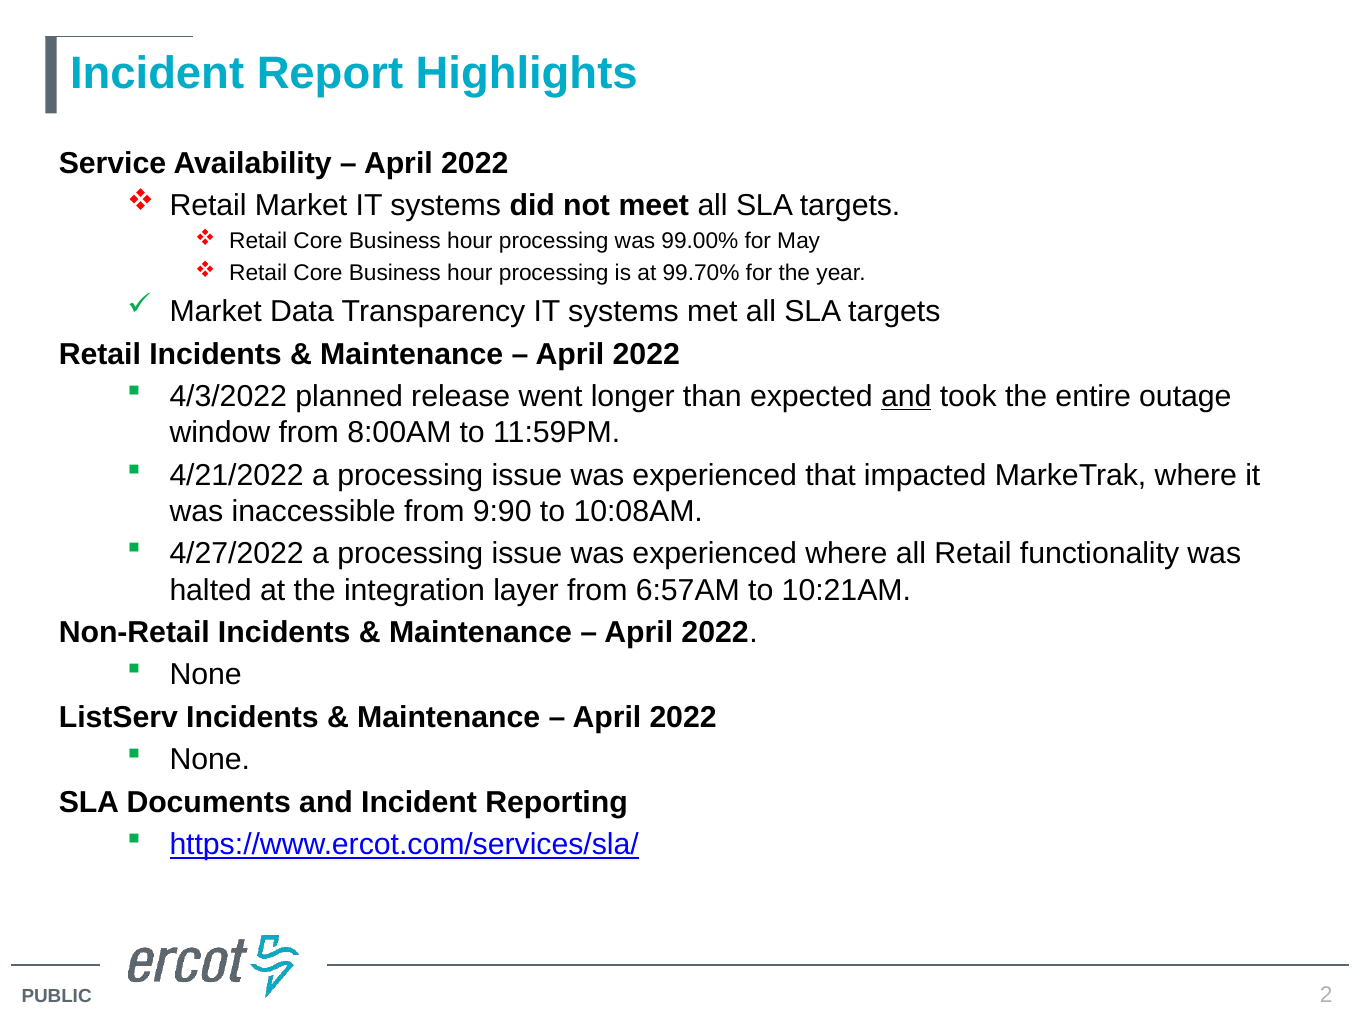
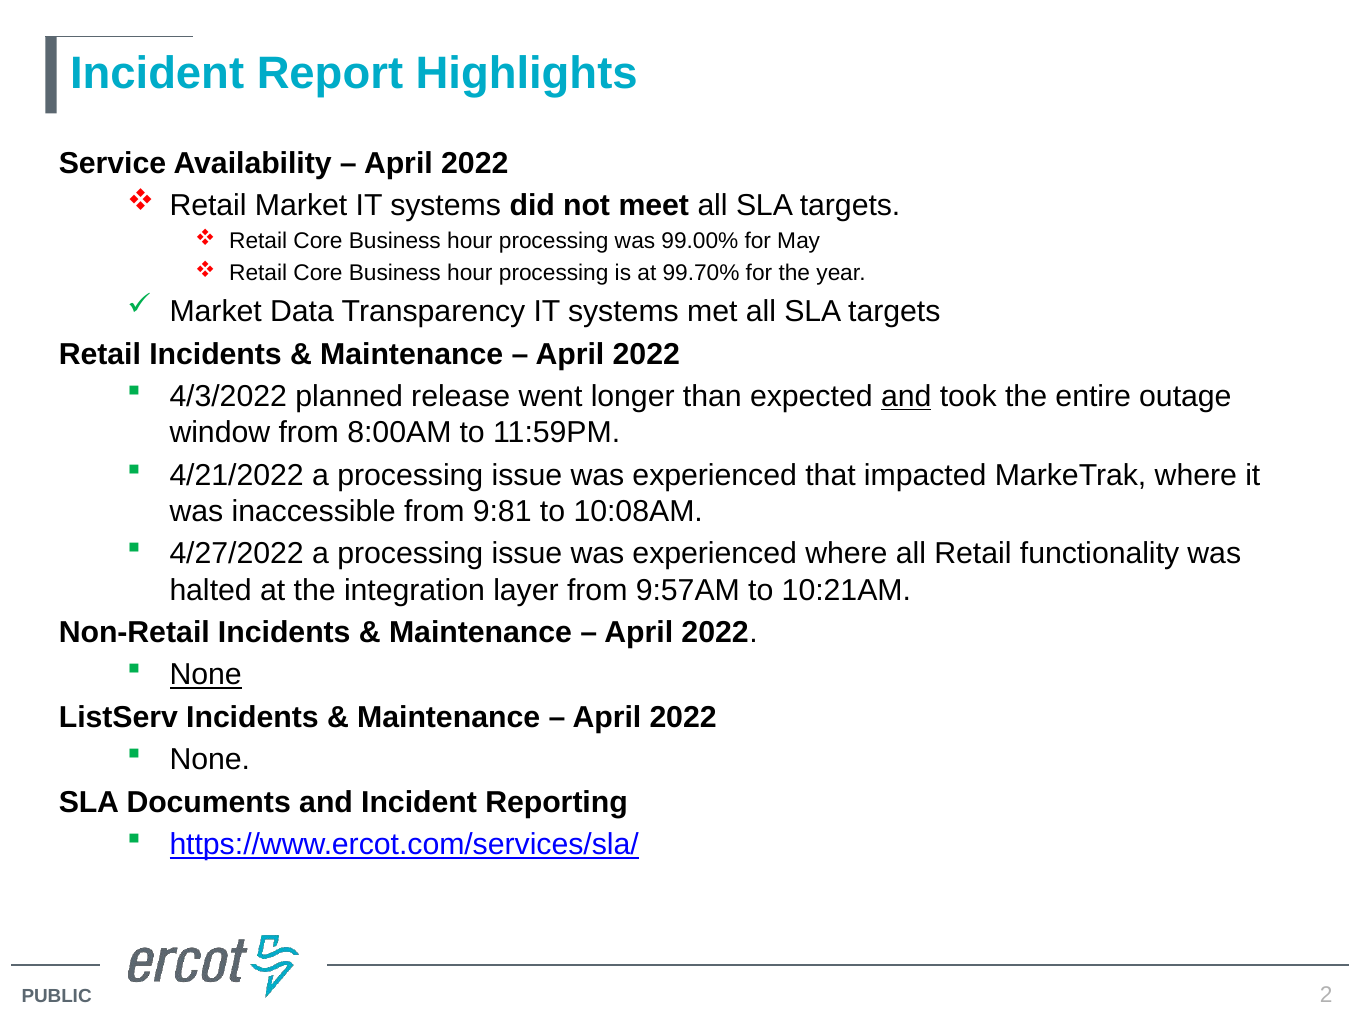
9:90: 9:90 -> 9:81 (502, 512)
6:57AM: 6:57AM -> 9:57AM (688, 590)
None underline: none -> present (206, 675)
